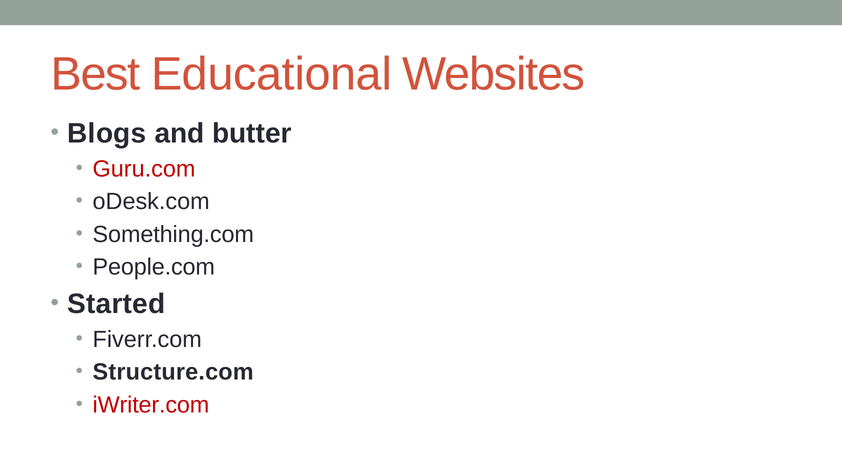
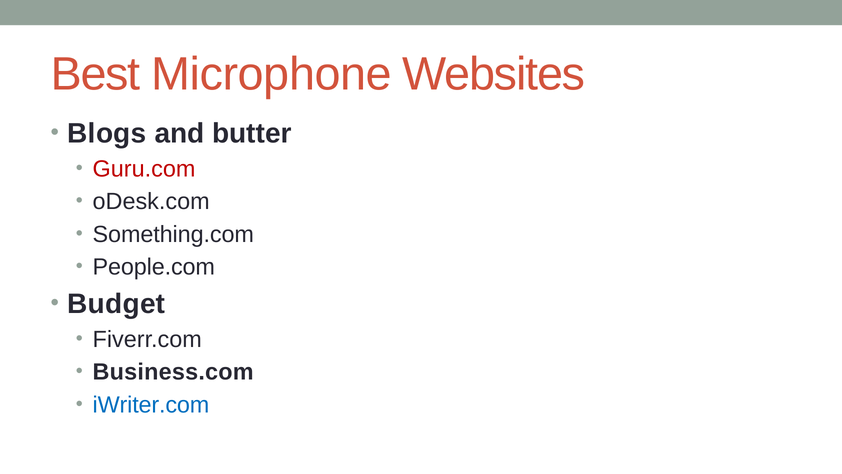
Educational: Educational -> Microphone (272, 74)
Started: Started -> Budget (116, 304)
Structure.com: Structure.com -> Business.com (173, 372)
iWriter.com colour: red -> blue (151, 405)
